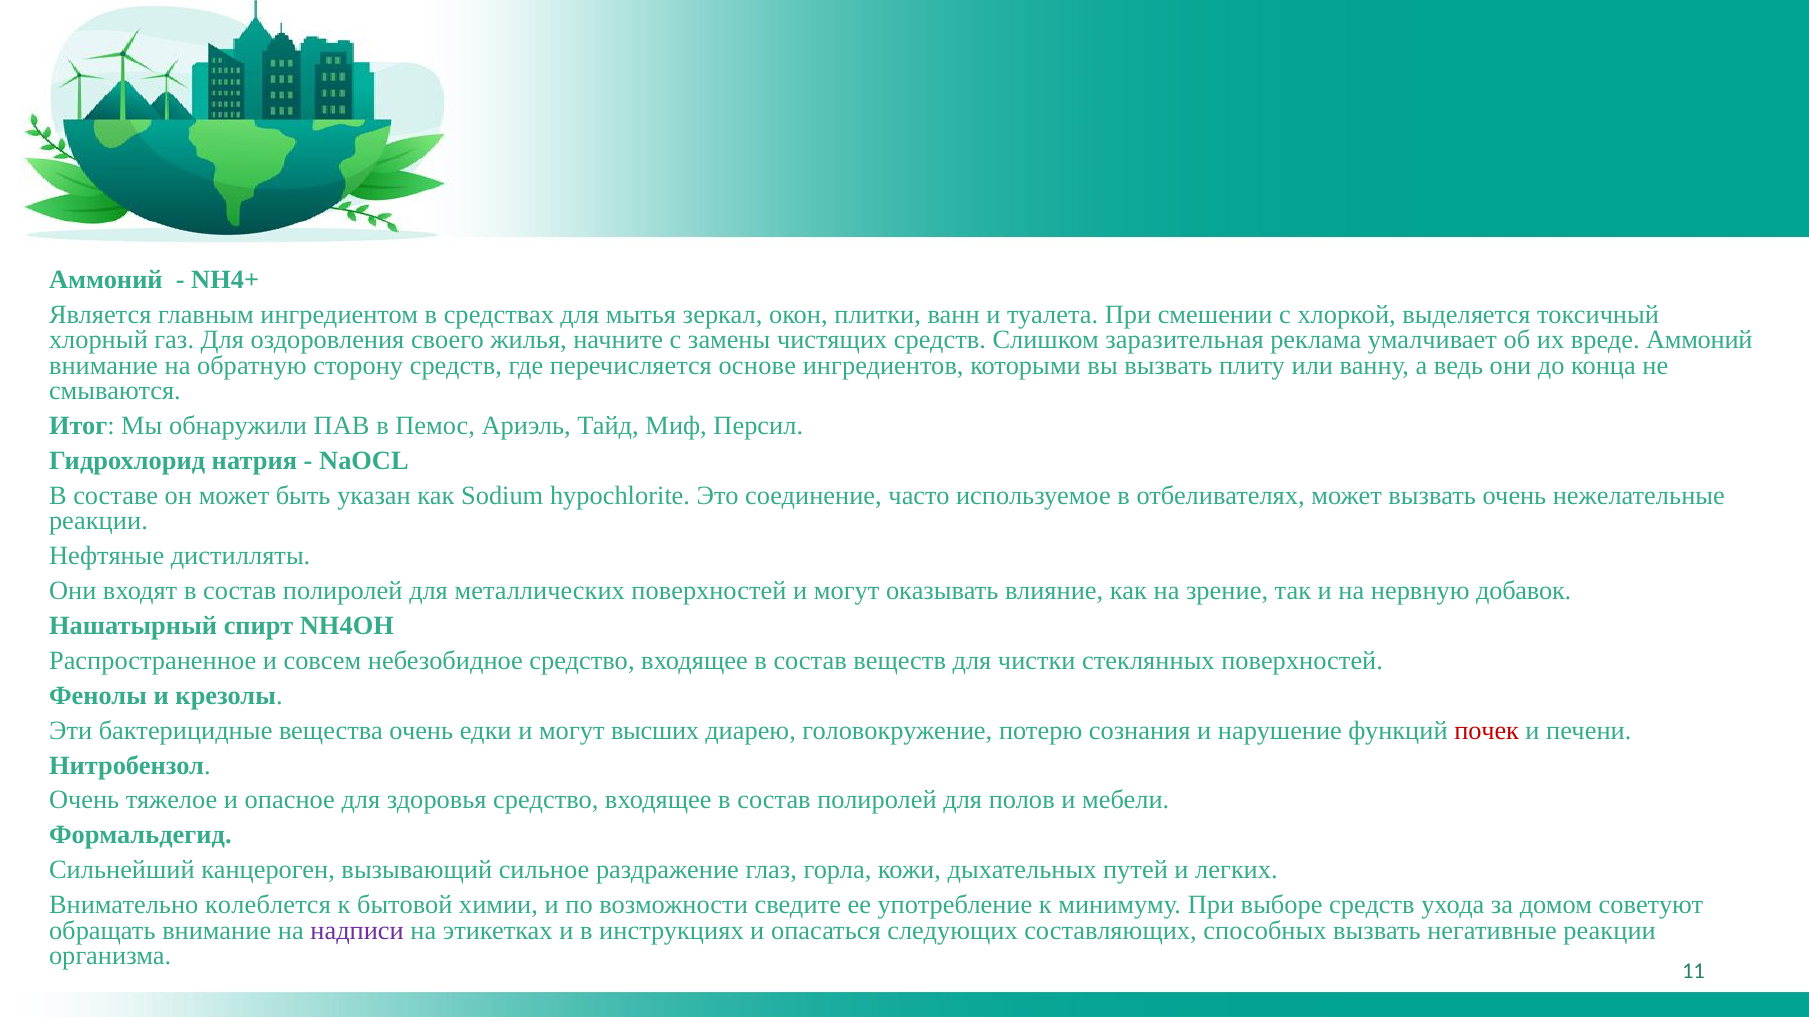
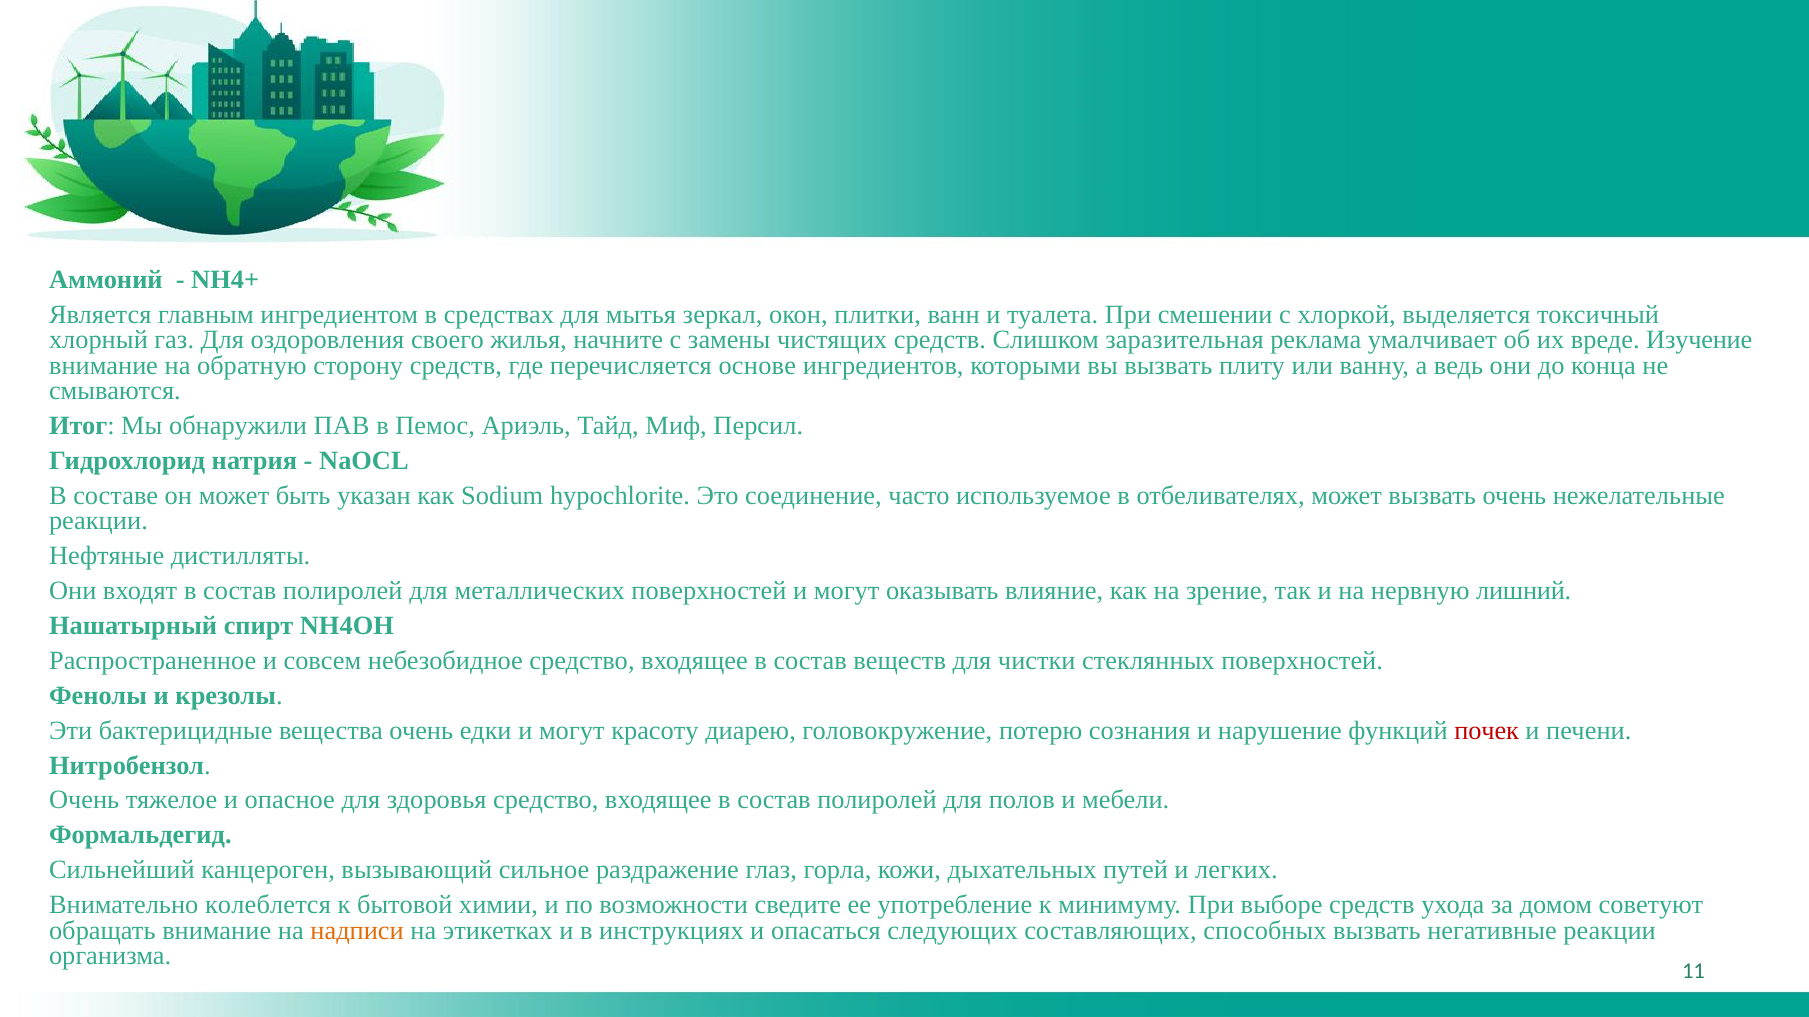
вреде Аммоний: Аммоний -> Изучение (1699, 340)
добавок: добавок -> лишний (1524, 591)
высших: высших -> красоту (655, 731)
надписи colour: purple -> orange (357, 931)
